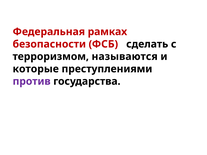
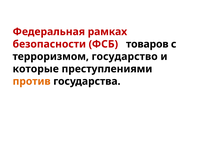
сделать: сделать -> товаров (147, 44)
называются: называются -> государство (125, 57)
против colour: purple -> orange (32, 81)
